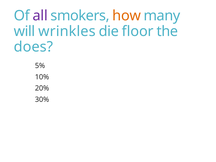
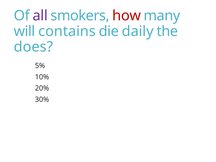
how colour: orange -> red (127, 16)
wrinkles: wrinkles -> contains (67, 31)
floor: floor -> daily (138, 31)
